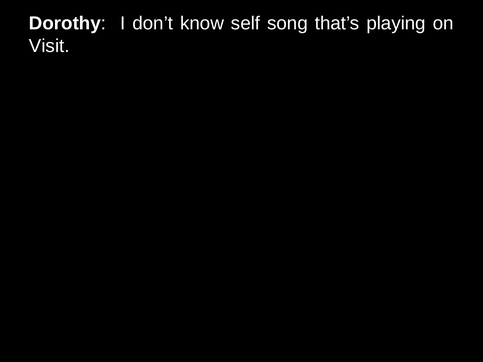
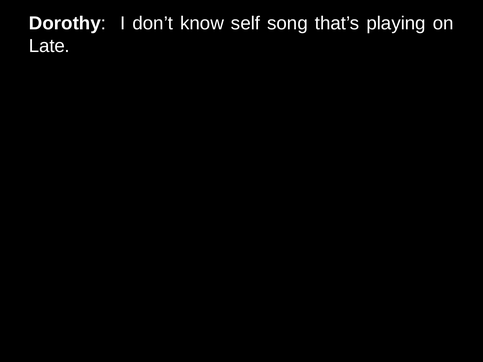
Visit: Visit -> Late (49, 46)
